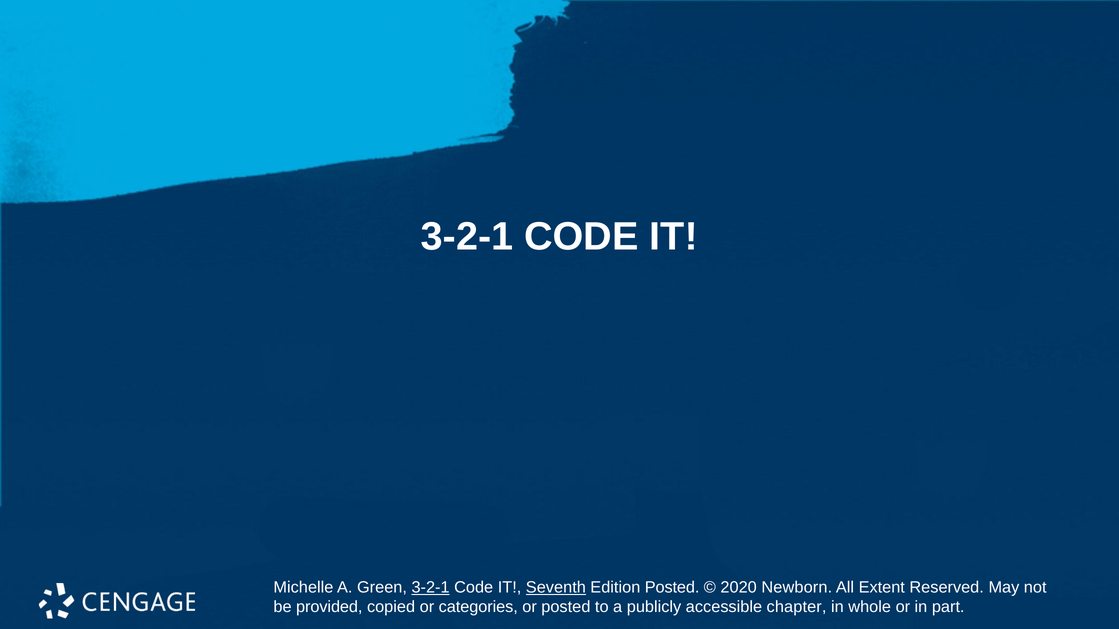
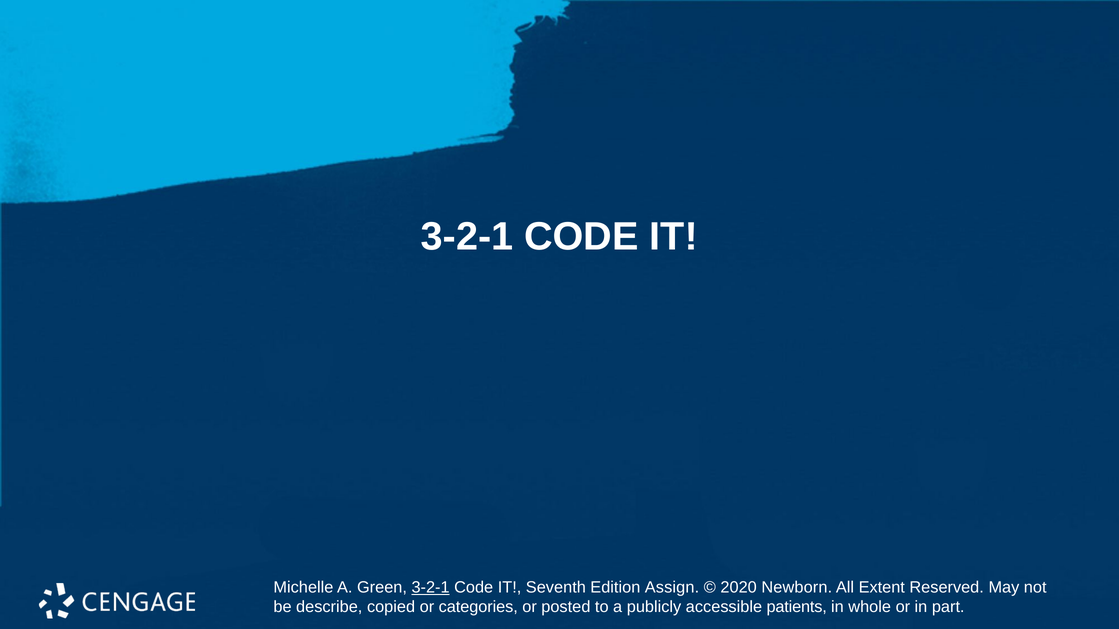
Seventh underline: present -> none (556, 588)
Edition Posted: Posted -> Assign (672, 588)
provided: provided -> describe (329, 607)
chapter: chapter -> patients (797, 607)
